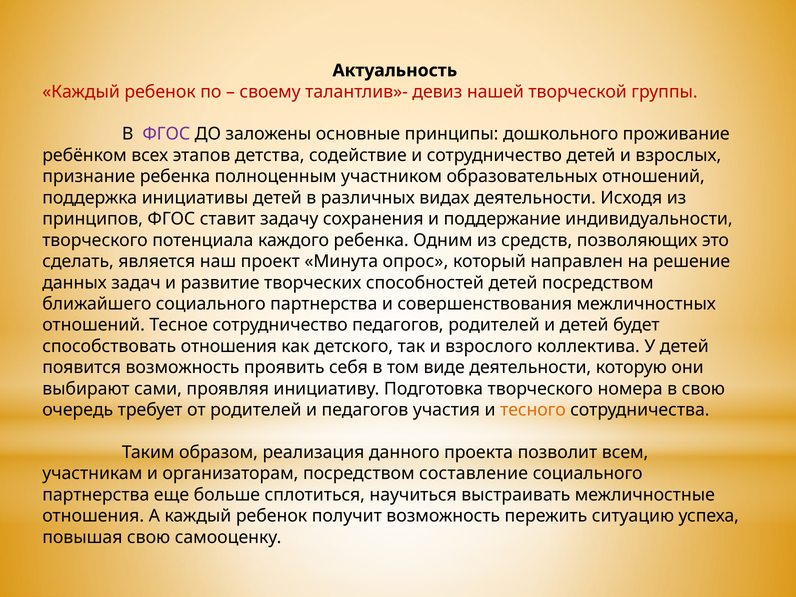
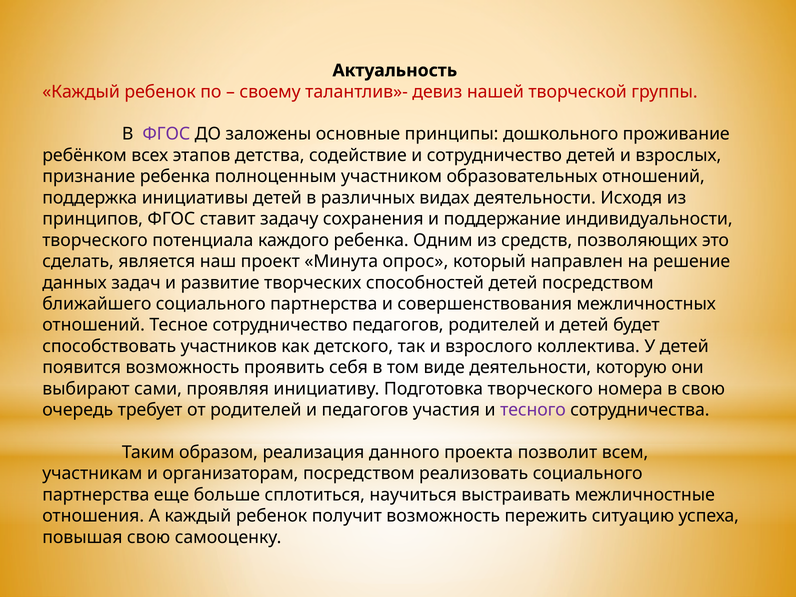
способствовать отношения: отношения -> участников (229, 346)
тесного colour: orange -> purple (533, 410)
составление: составление -> реализовать (474, 474)
